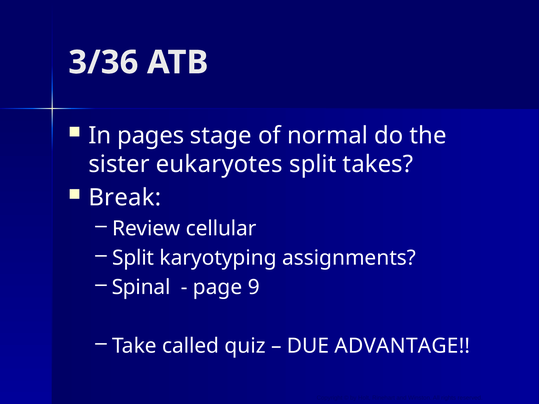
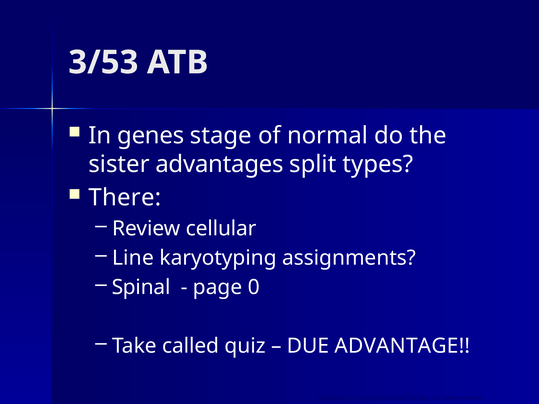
3/36: 3/36 -> 3/53 (103, 62)
pages: pages -> genes (151, 136)
eukaryotes: eukaryotes -> advantages (220, 164)
takes: takes -> types (378, 164)
Break: Break -> There (125, 198)
Split: Split -> Line (133, 258)
9: 9 -> 0 (254, 288)
